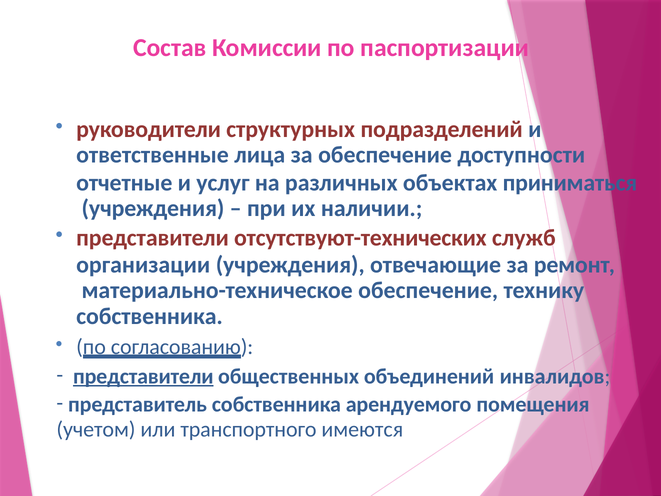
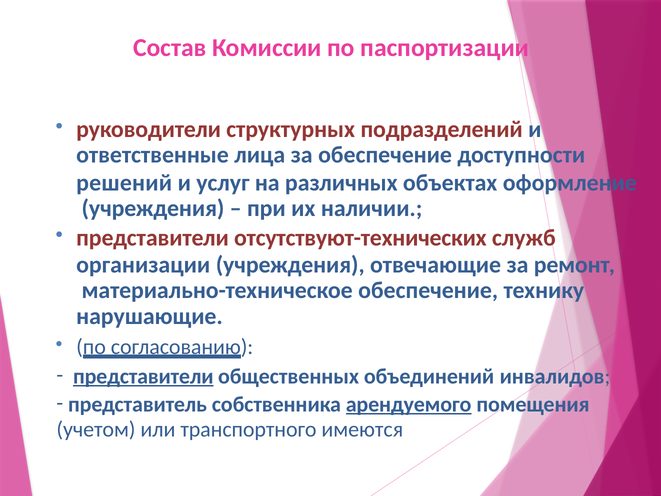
отчетные: отчетные -> решений (124, 183)
приниматься: приниматься -> оформление (570, 183)
собственника: собственника -> нарушающие (149, 316)
арендуемого underline: none -> present (409, 404)
